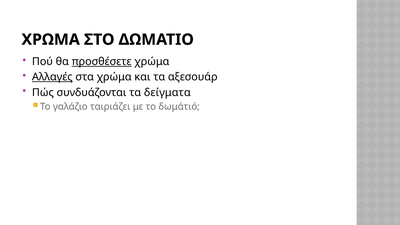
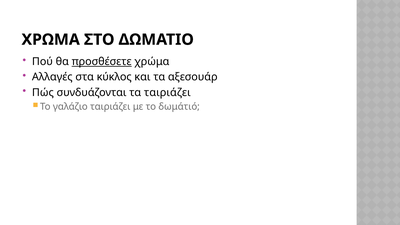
Αλλαγές underline: present -> none (52, 77)
στα χρώμα: χρώμα -> κύκλος (114, 77)
τα δείγματα: δείγματα -> ταιριάζει (167, 93)
